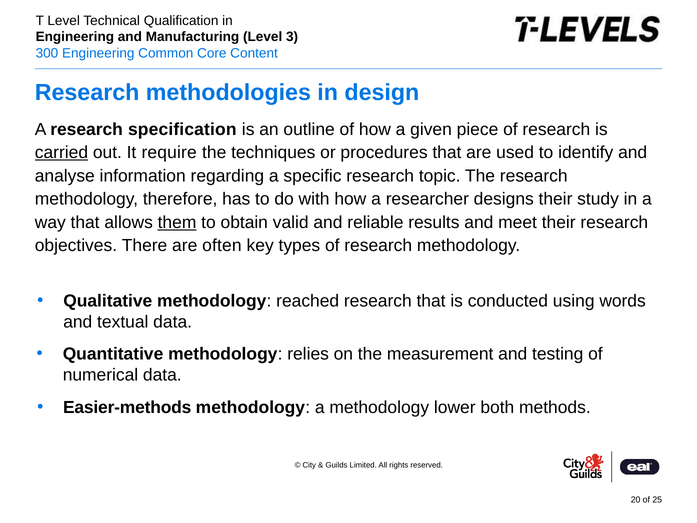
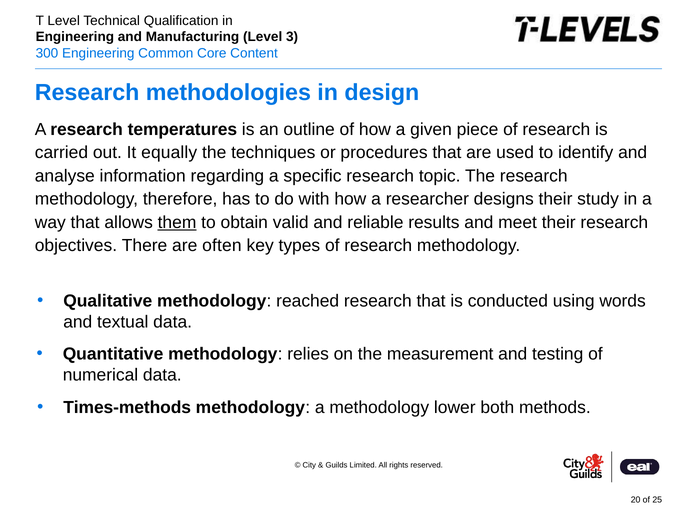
specification: specification -> temperatures (182, 129)
carried underline: present -> none (61, 153)
require: require -> equally (169, 153)
Easier-methods: Easier-methods -> Times-methods (127, 407)
